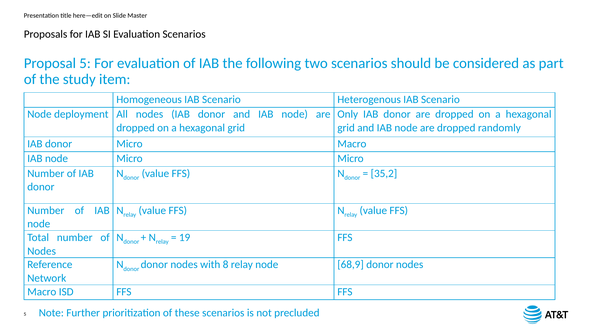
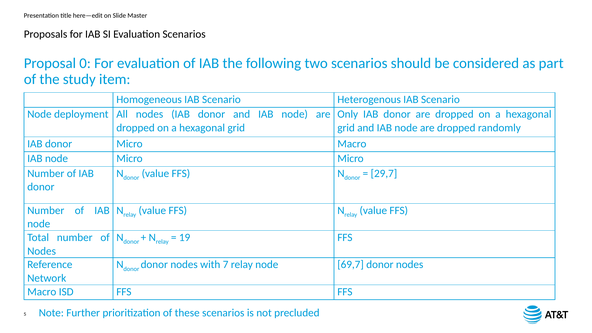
Proposal 5: 5 -> 0 (85, 63)
35,2: 35,2 -> 29,7 (384, 173)
8: 8 -> 7 (226, 265)
68,9: 68,9 -> 69,7 (351, 265)
